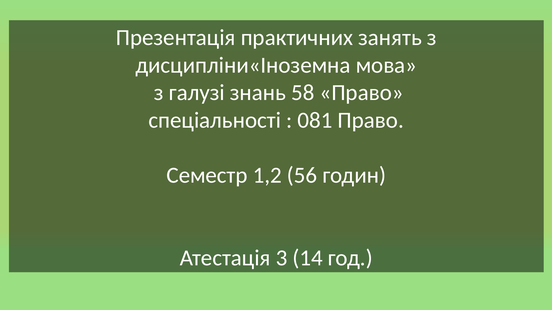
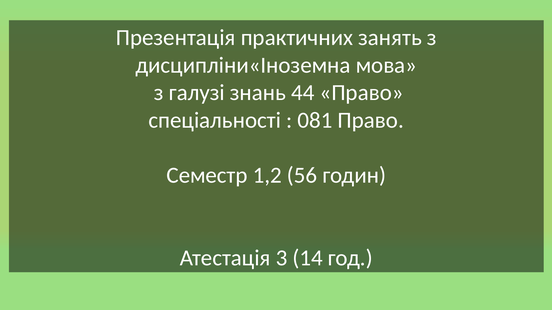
58: 58 -> 44 (303, 93)
